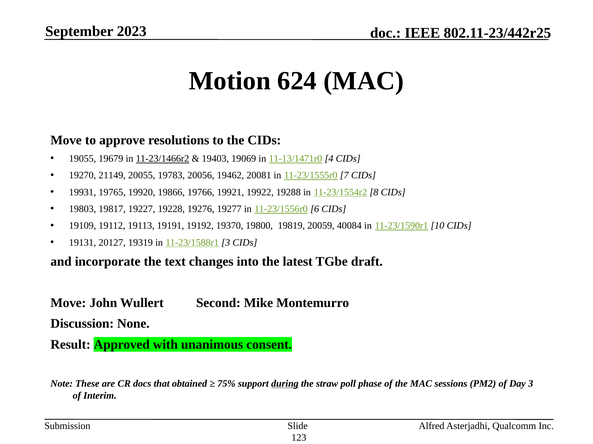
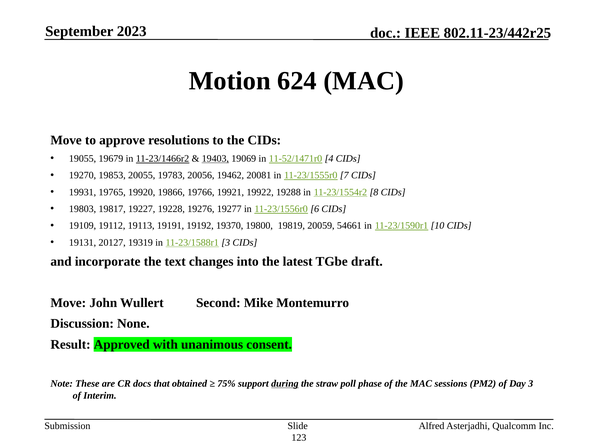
19403 underline: none -> present (215, 159)
11-13/1471r0: 11-13/1471r0 -> 11-52/1471r0 (295, 159)
21149: 21149 -> 19853 (112, 176)
40084: 40084 -> 54661 (349, 226)
